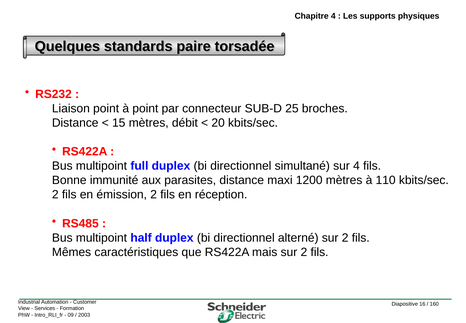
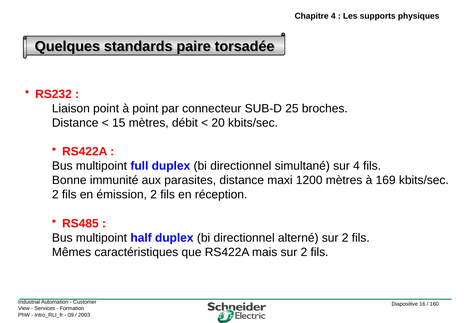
110: 110 -> 169 (386, 180)
